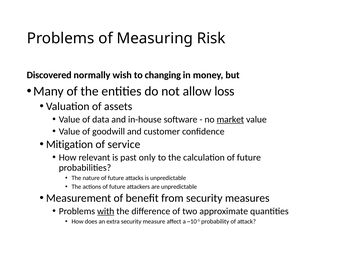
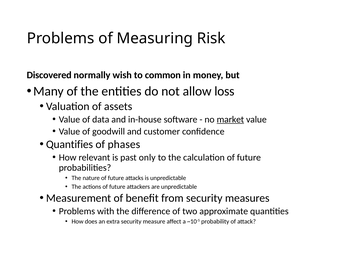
changing: changing -> common (163, 75)
Mitigation: Mitigation -> Quantifies (70, 144)
service: service -> phases (124, 144)
with underline: present -> none (106, 211)
